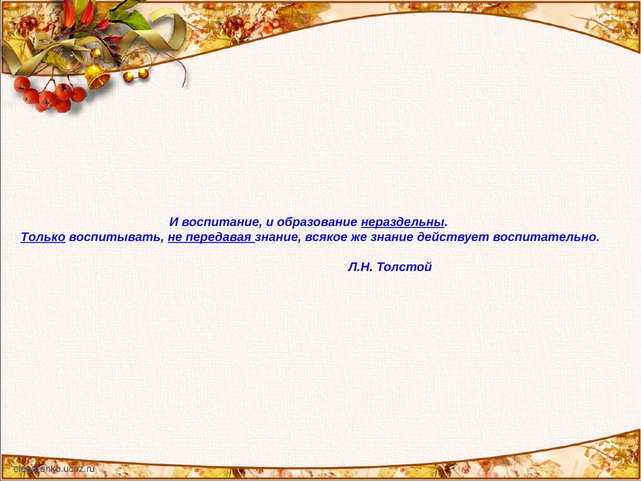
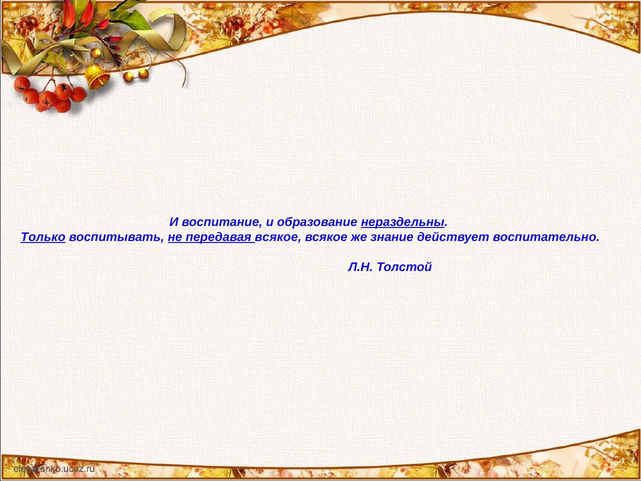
передавая знание: знание -> всякое (278, 237)
